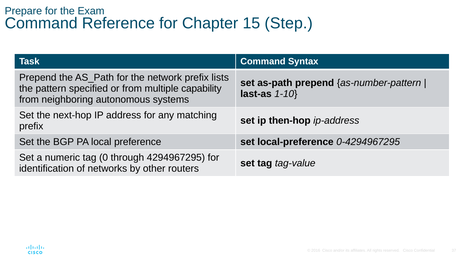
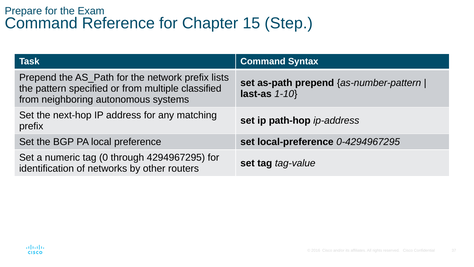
capability: capability -> classified (201, 88)
then-hop: then-hop -> path-hop (290, 121)
